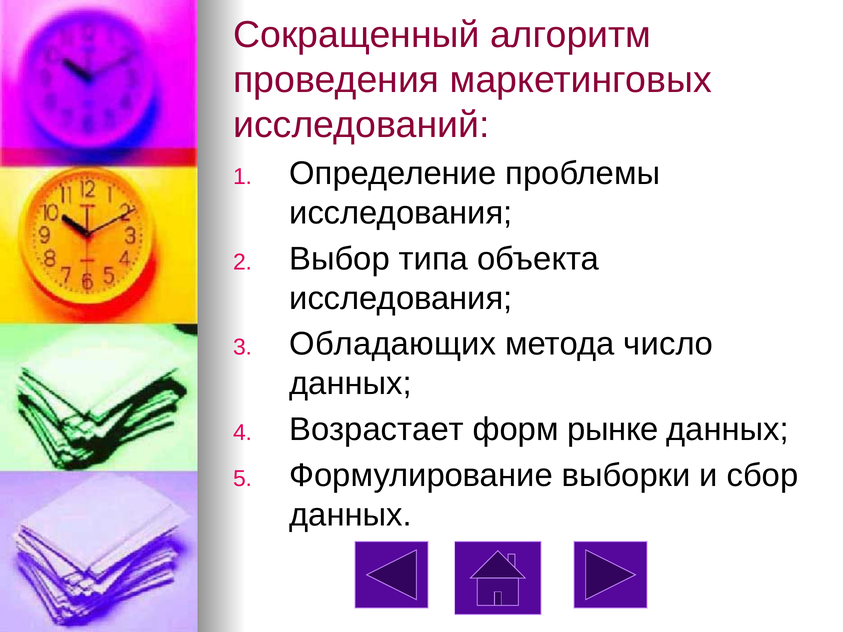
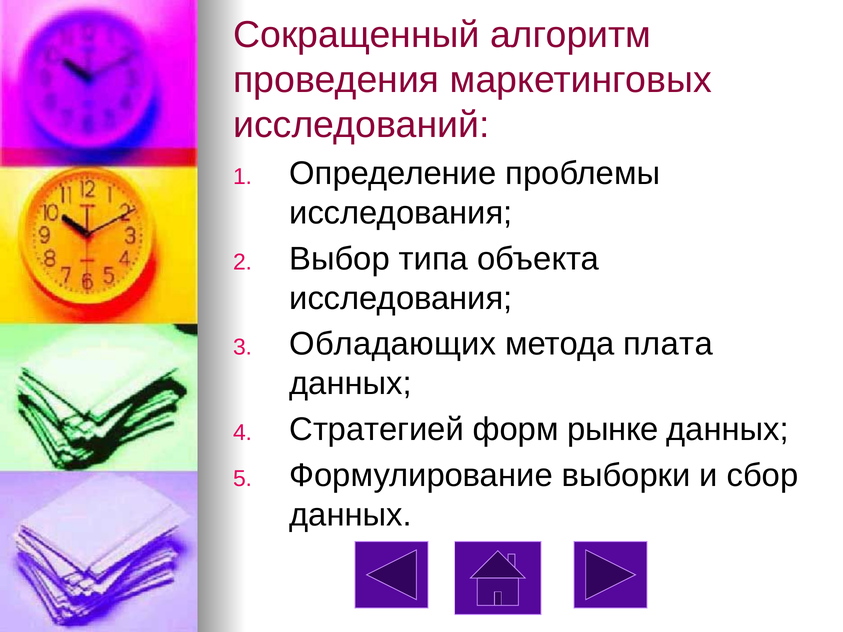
число: число -> плата (668, 344)
Возрастает: Возрастает -> Стратегией (377, 430)
